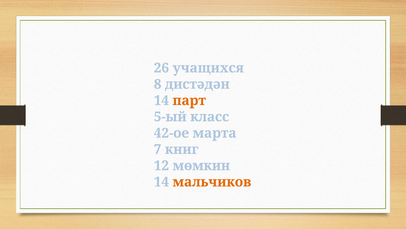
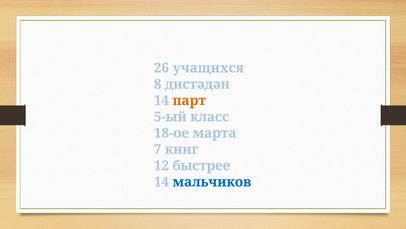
42-ое: 42-ое -> 18-ое (171, 133)
мөмкин: мөмкин -> быстрее (201, 165)
мальчиков colour: orange -> blue (212, 181)
